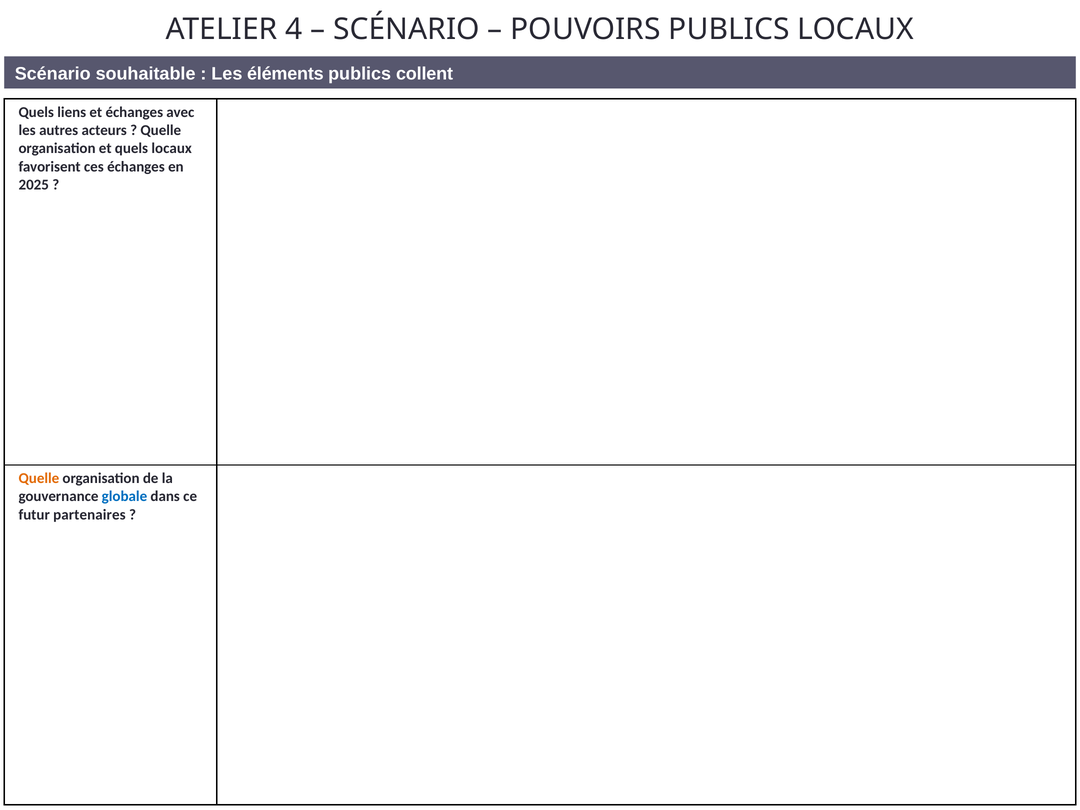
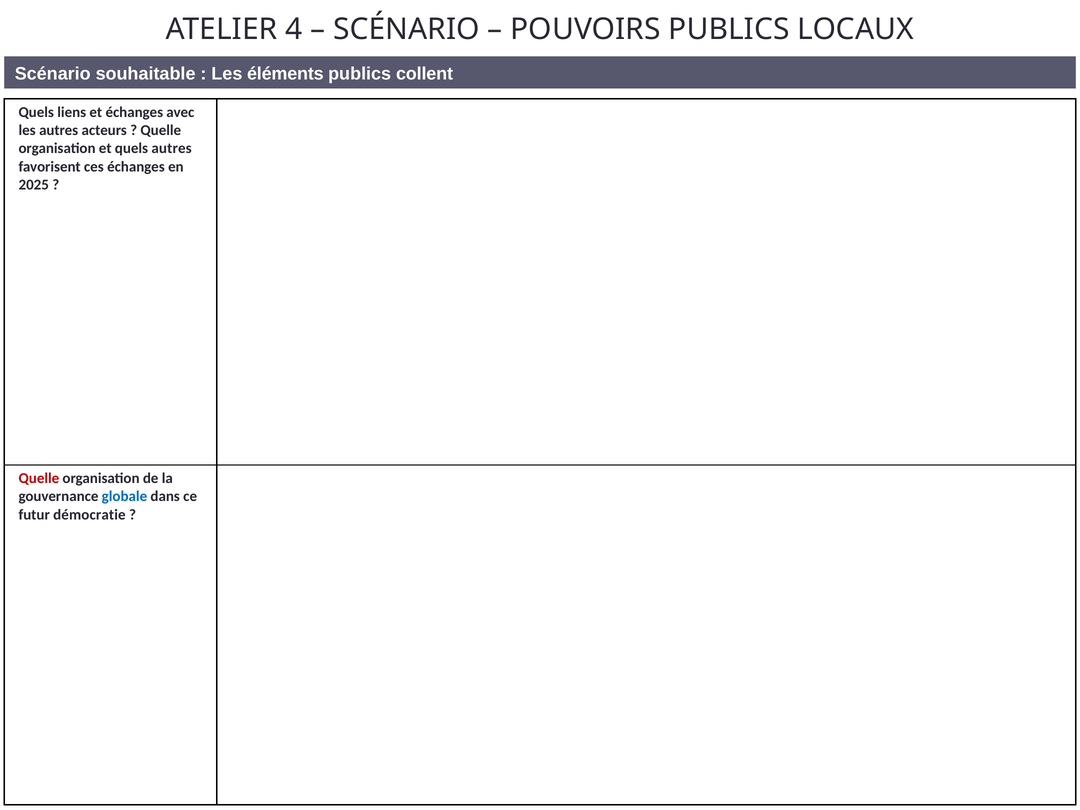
quels locaux: locaux -> autres (172, 149)
Quelle colour: orange -> red (39, 478)
partenaires: partenaires -> démocratie (89, 515)
